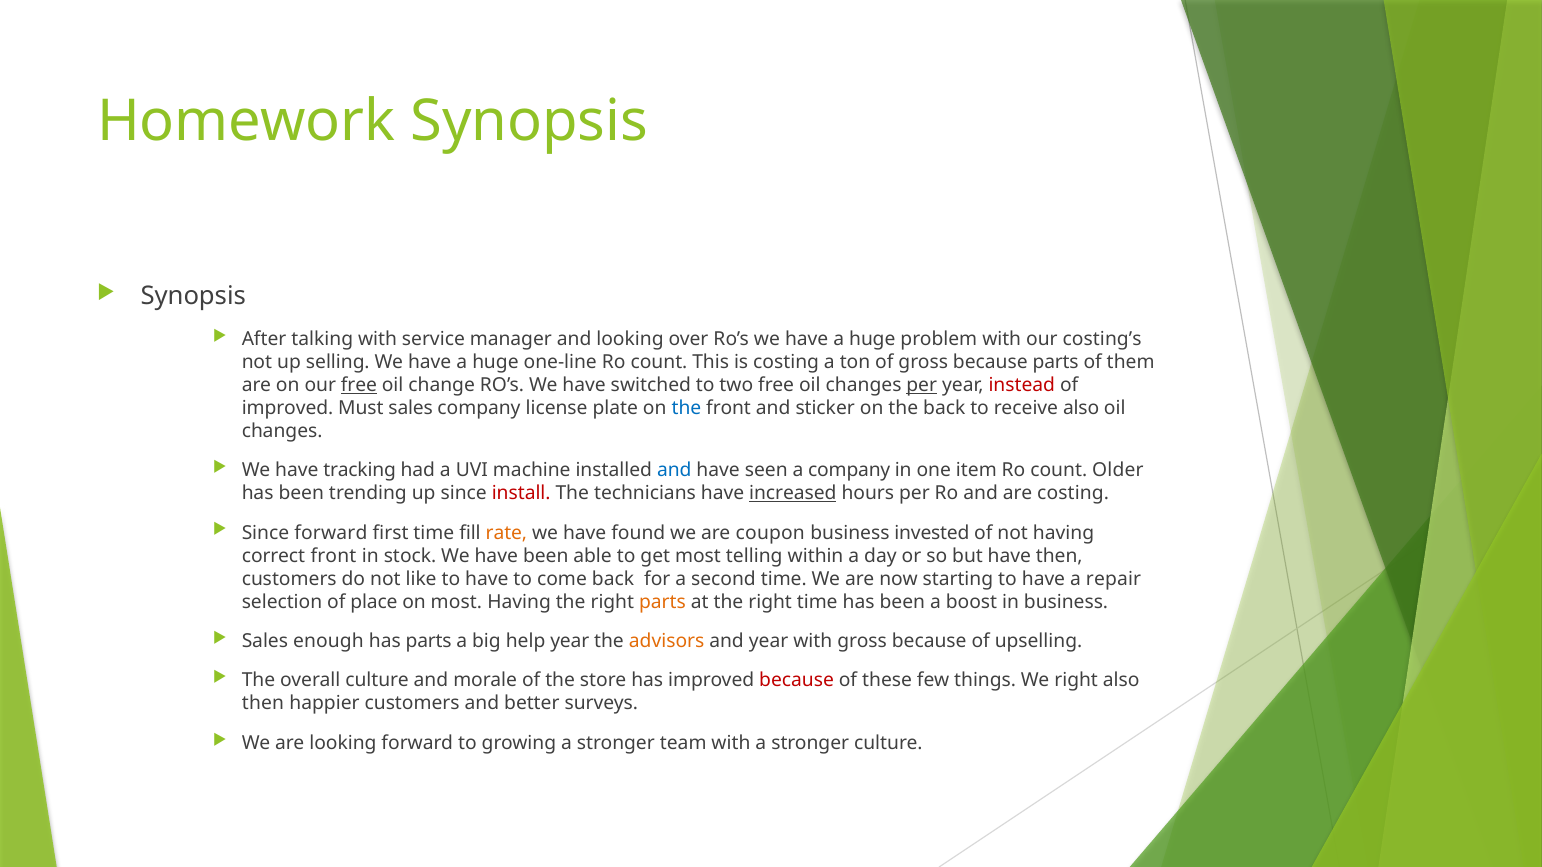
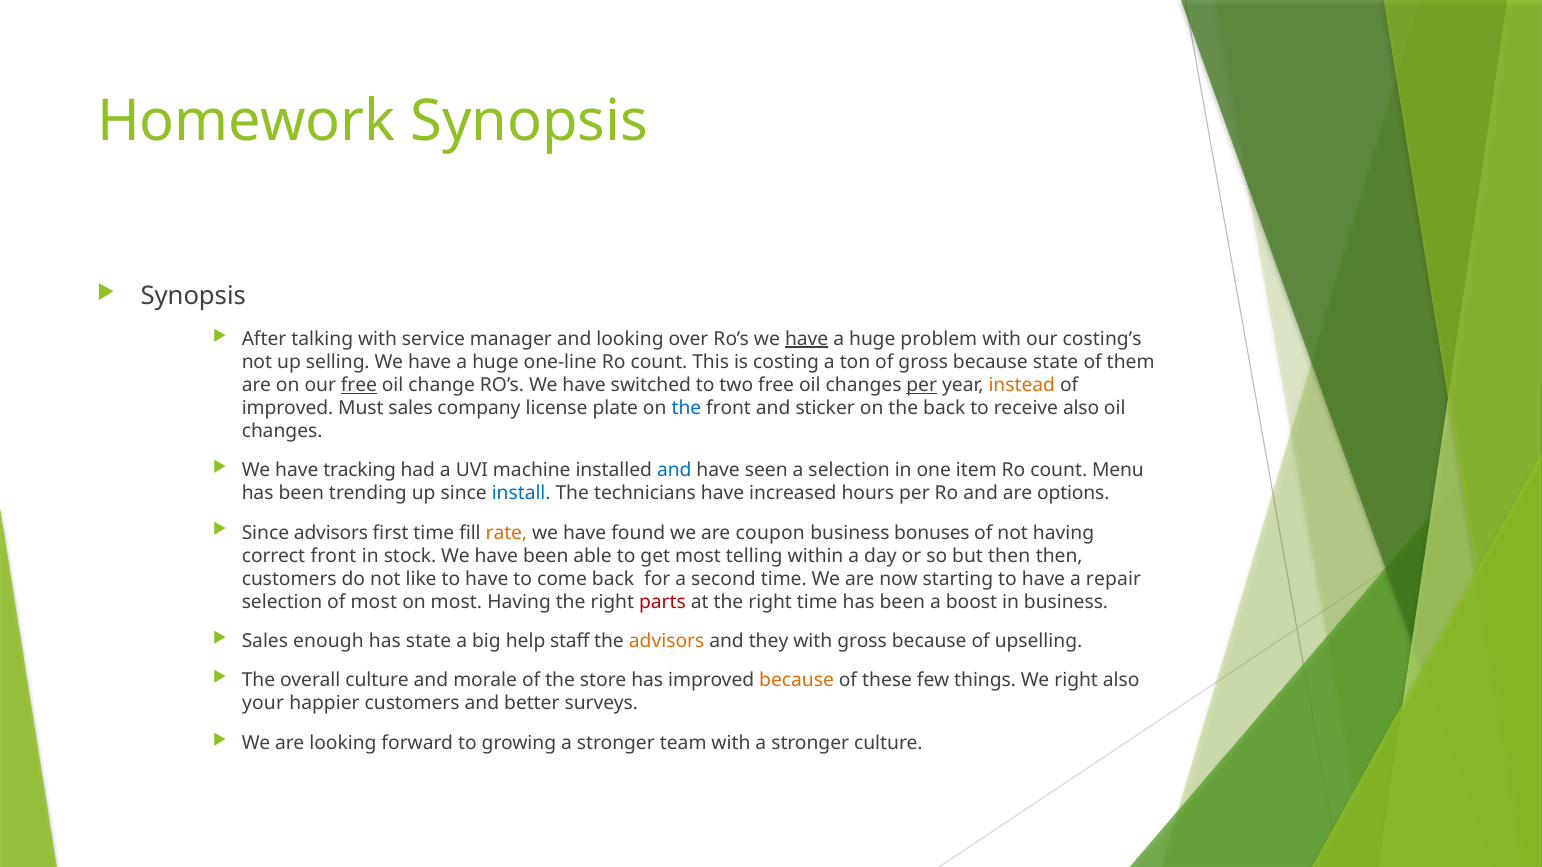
have underline: none -> present (807, 339)
because parts: parts -> state (1056, 362)
instead colour: red -> orange (1022, 385)
a company: company -> selection (849, 471)
Older: Older -> Menu (1118, 471)
install colour: red -> blue (521, 494)
increased underline: present -> none (793, 494)
are costing: costing -> options (1073, 494)
Since forward: forward -> advisors (331, 533)
invested: invested -> bonuses (932, 533)
but have: have -> then (1009, 556)
of place: place -> most (374, 602)
parts colour: orange -> red (662, 602)
has parts: parts -> state (429, 642)
help year: year -> staff (570, 642)
and year: year -> they (769, 642)
because colour: red -> orange (797, 681)
then: then -> your (263, 704)
